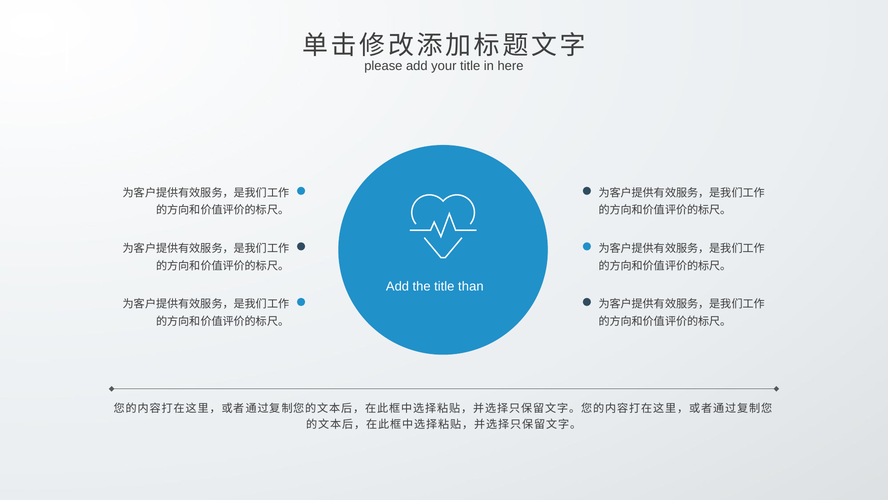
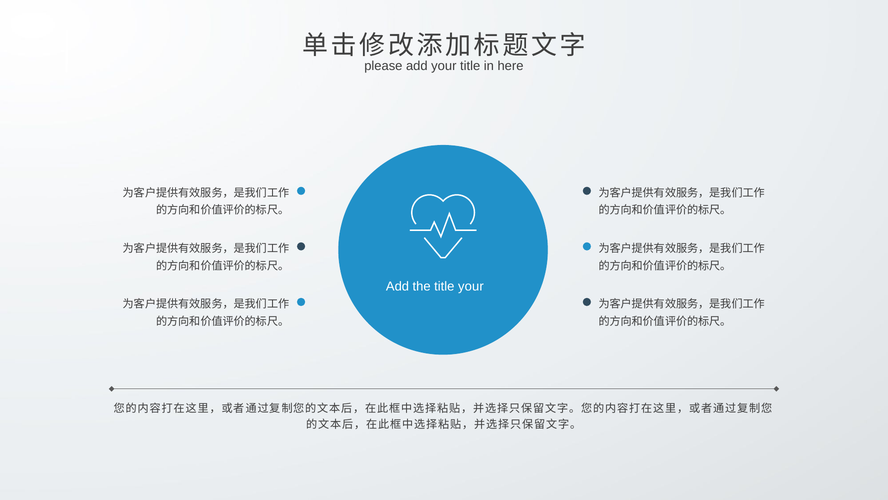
title than: than -> your (471, 286)
